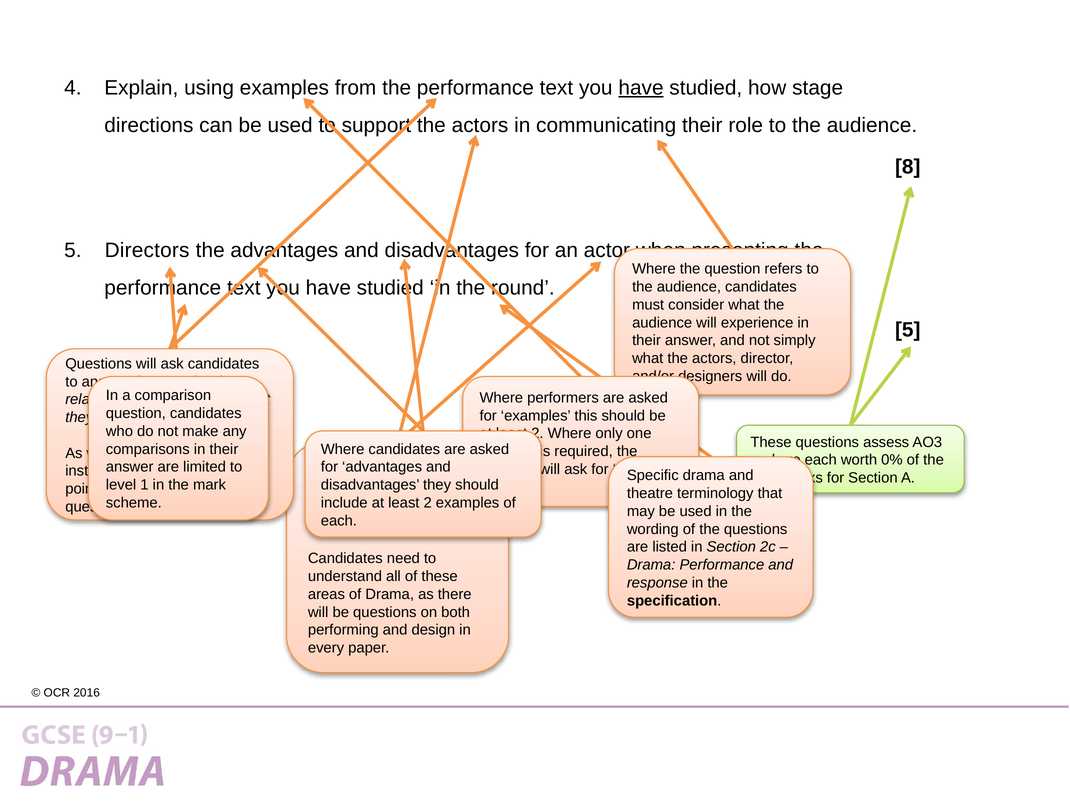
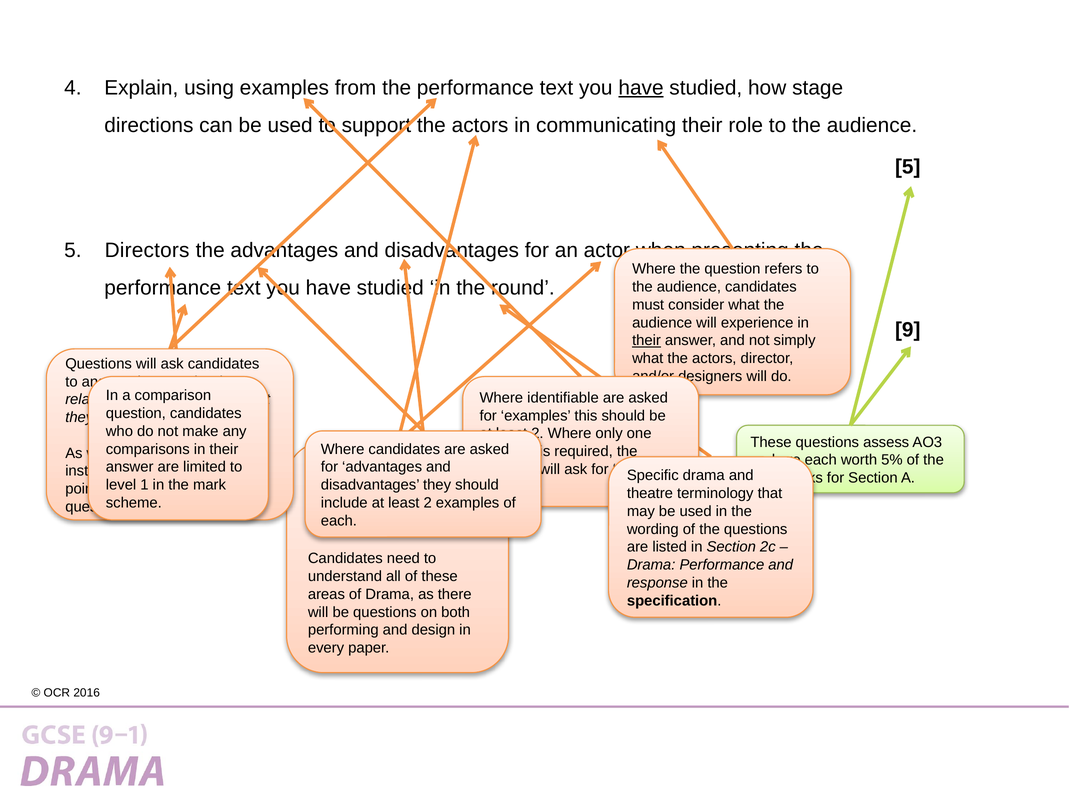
8: 8 -> 5 (908, 167)
5: 5 -> 9 (908, 330)
their underline: none -> present (647, 340)
performers: performers -> identifiable (563, 398)
0%: 0% -> 5% (892, 460)
